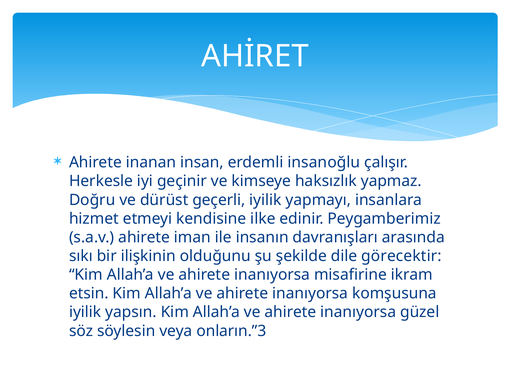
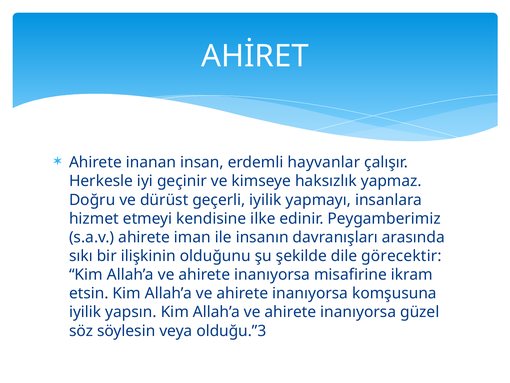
insanoğlu: insanoğlu -> hayvanlar (324, 162)
onların.”3: onların.”3 -> olduğu.”3 (231, 330)
